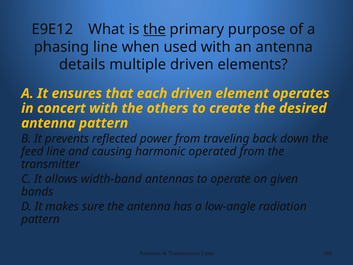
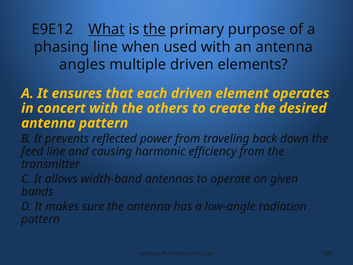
What underline: none -> present (107, 29)
details: details -> angles (82, 65)
operated: operated -> efficiency (213, 151)
